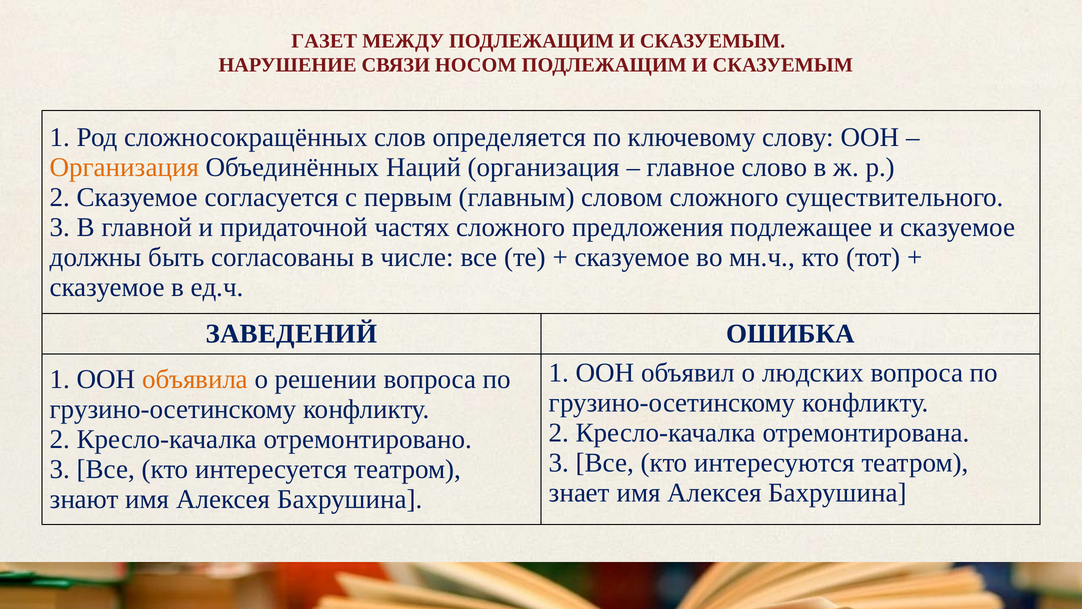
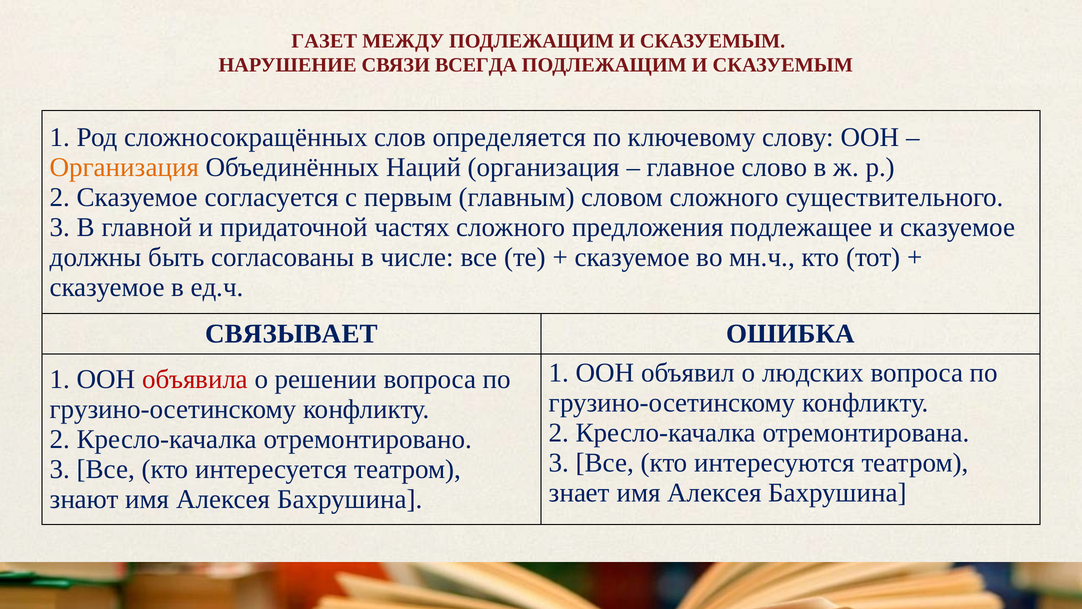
НОСОМ: НОСОМ -> ВСЕГДА (476, 65)
ЗАВЕДЕНИЙ: ЗАВЕДЕНИЙ -> СВЯЗЫВАЕТ (291, 334)
объявила colour: orange -> red (195, 379)
